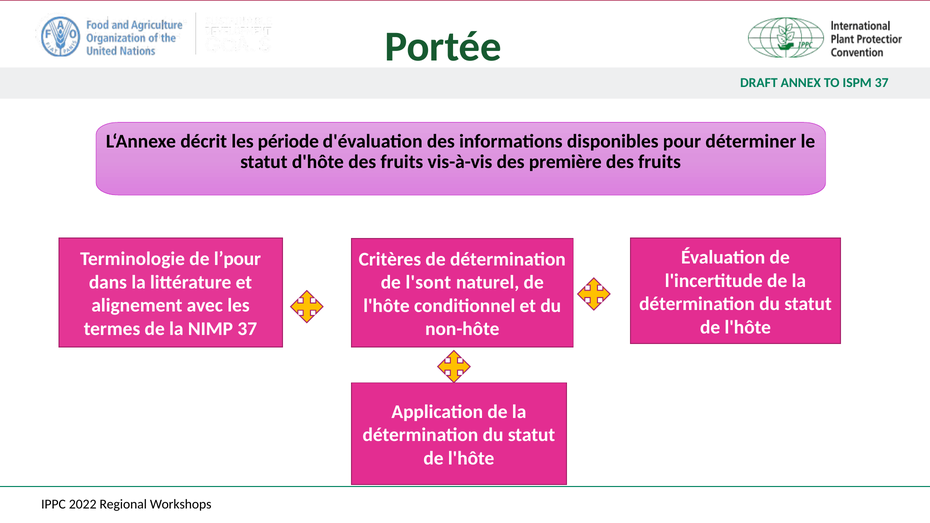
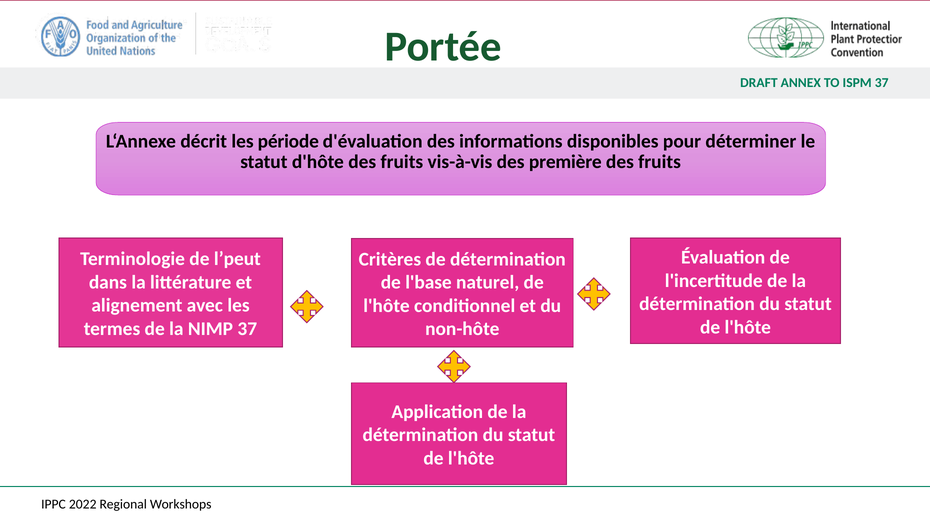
l’pour: l’pour -> l’peut (237, 259)
l'sont: l'sont -> l'base (428, 283)
